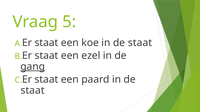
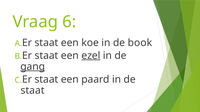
5: 5 -> 6 (69, 22)
koe in de staat: staat -> book (140, 43)
ezel underline: none -> present (91, 56)
